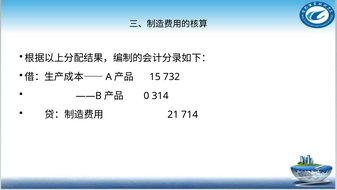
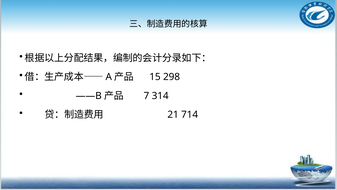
732: 732 -> 298 (172, 77)
0: 0 -> 7 (146, 96)
